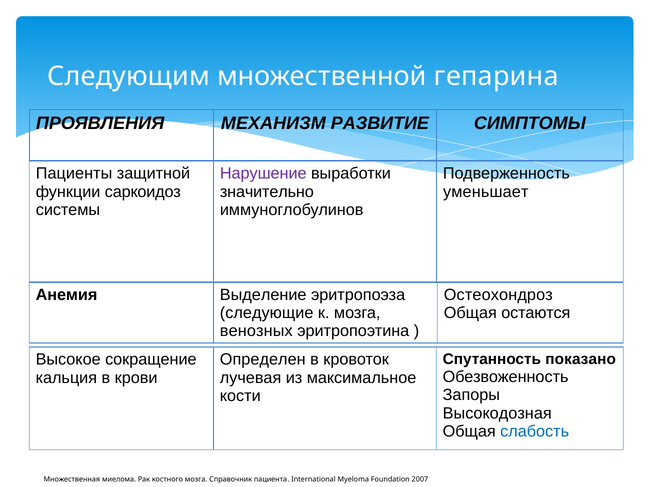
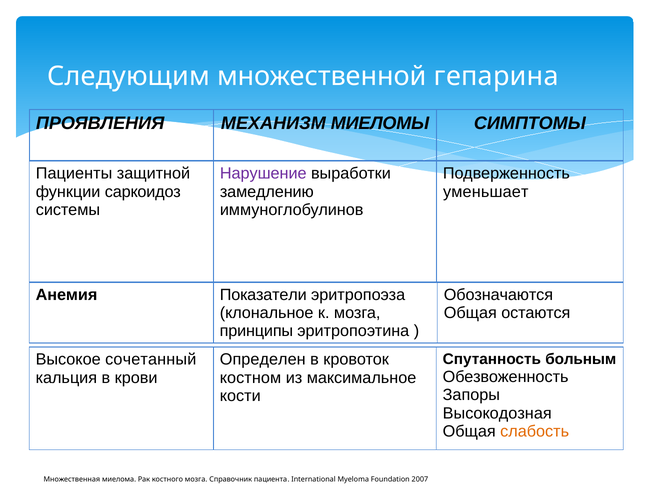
РАЗВИТИЕ: РАЗВИТИЕ -> МИЕЛОМЫ (380, 123)
значительно: значительно -> замедлению (267, 192)
Выделение: Выделение -> Показатели (263, 295)
Остеохондроз: Остеохондроз -> Обозначаются (498, 295)
следующие: следующие -> клональное (267, 313)
венозных: венозных -> принципы (256, 331)
показано: показано -> больным (581, 359)
сокращение: сокращение -> сочетанный (151, 359)
лучевая: лучевая -> костном (251, 378)
слабость colour: blue -> orange (535, 431)
